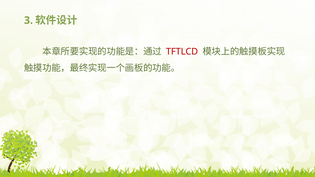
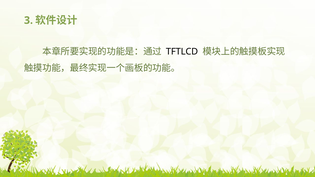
TFTLCD colour: red -> black (182, 52)
